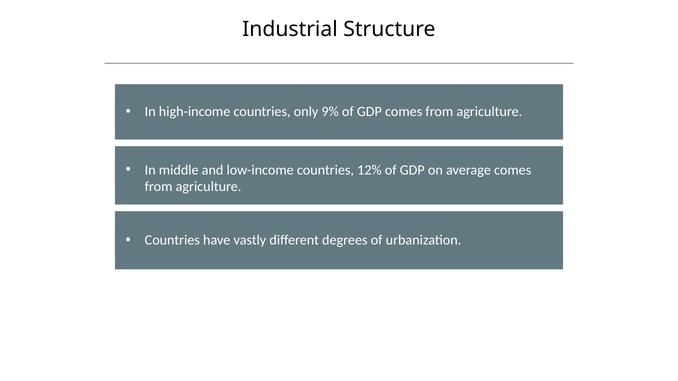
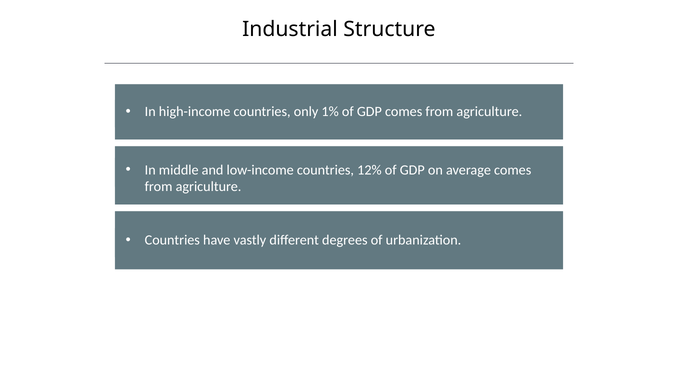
9%: 9% -> 1% (330, 112)
